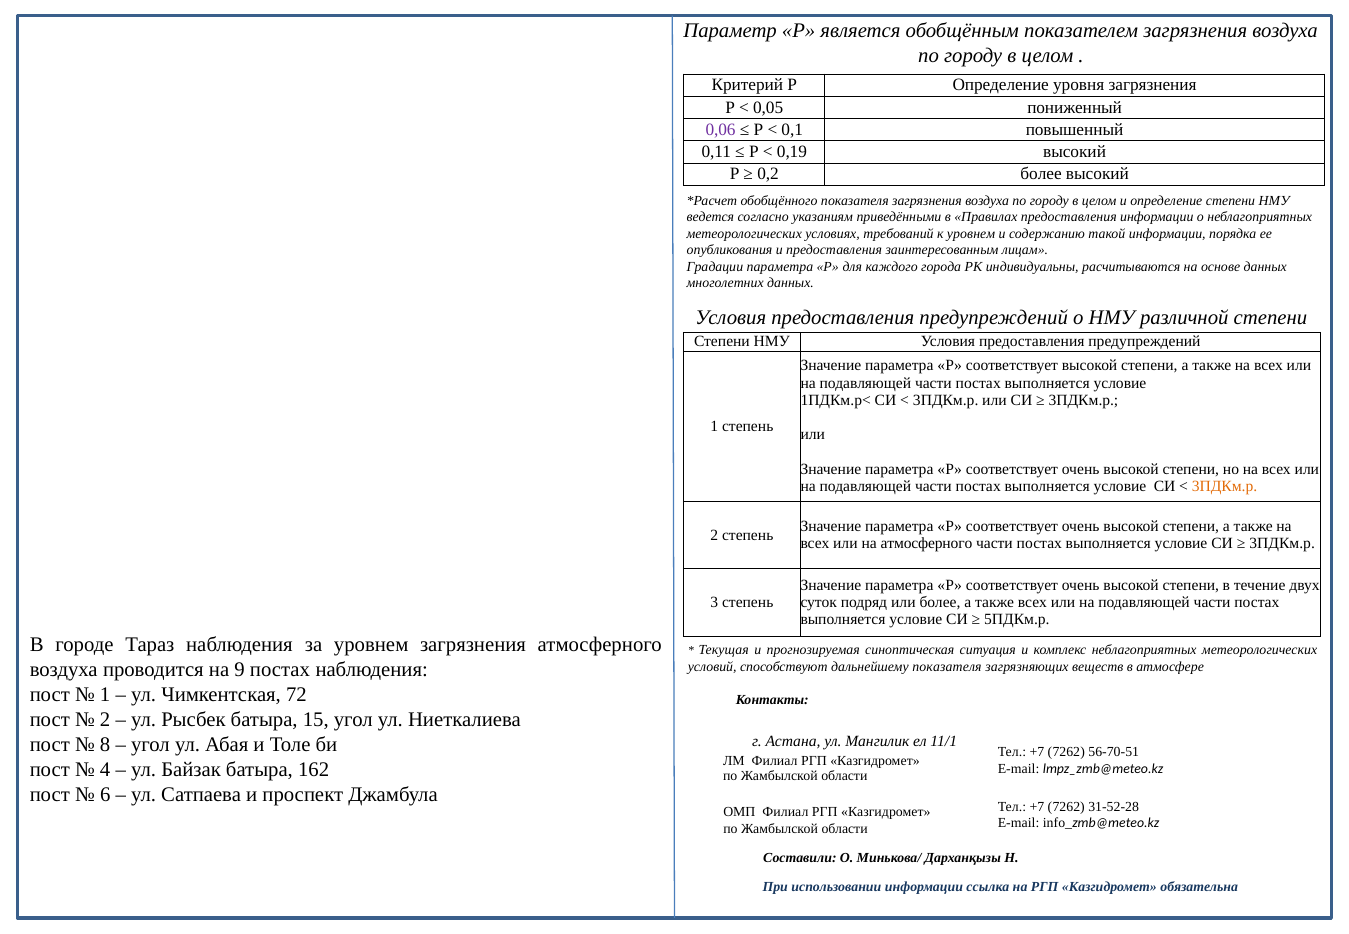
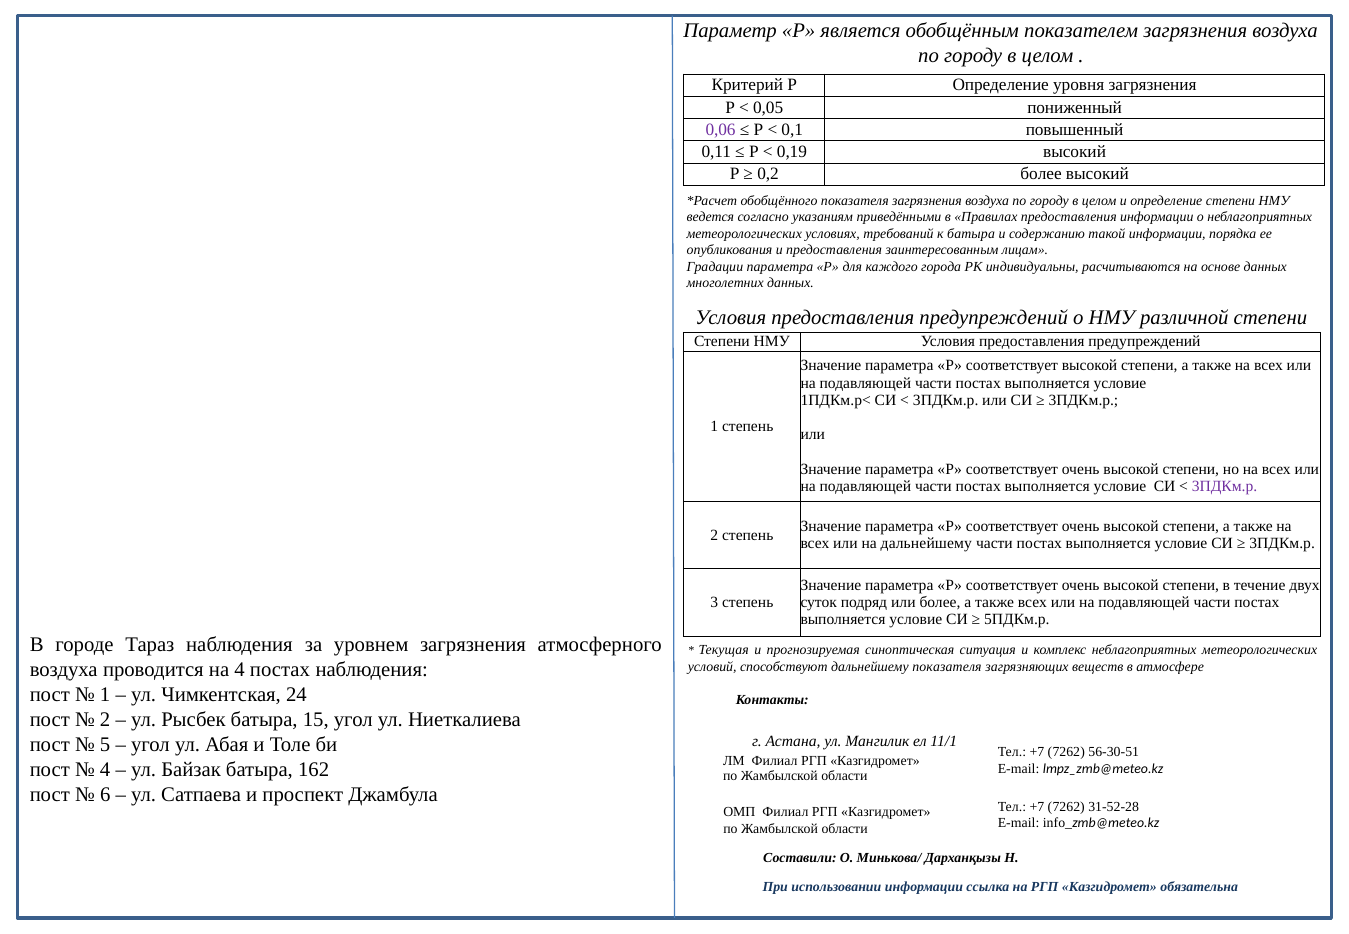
к уровнем: уровнем -> батыра (971, 234)
3ПДКм.р colour: orange -> purple (1225, 487)
на атмосферного: атмосферного -> дальнейшему (926, 543)
на 9: 9 -> 4 (240, 670)
72: 72 -> 24 (296, 694)
8: 8 -> 5 (105, 744)
56-70-51: 56-70-51 -> 56-30-51 (1114, 752)
